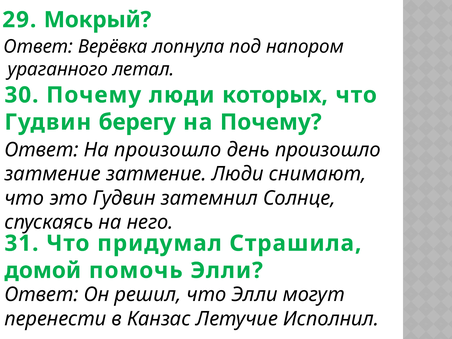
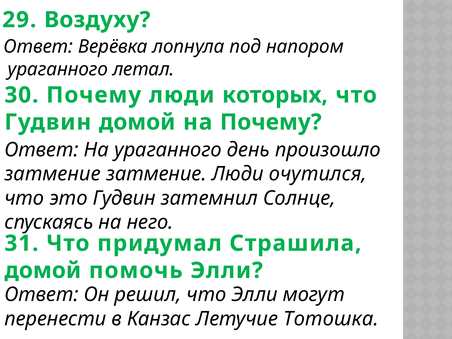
Мокрый: Мокрый -> Воздуху (97, 20)
Гудвин берегу: берегу -> домой (137, 122)
На произошло: произошло -> ураганного (168, 150)
снимают: снимают -> очутился (318, 174)
Исполнил: Исполнил -> Тотошка (331, 319)
